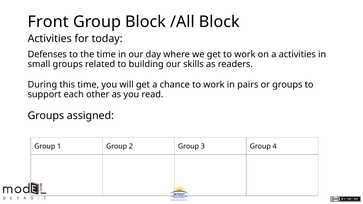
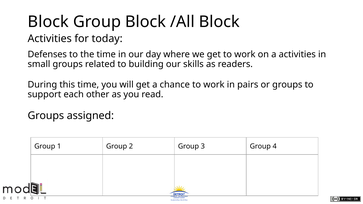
Front: Front -> Block (48, 22)
